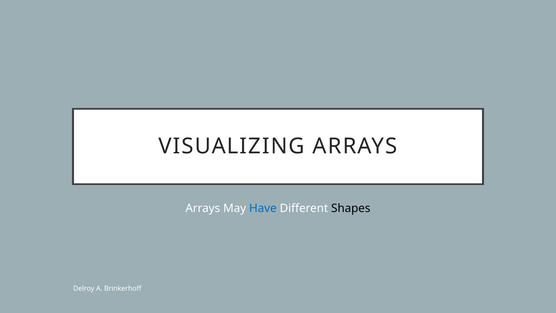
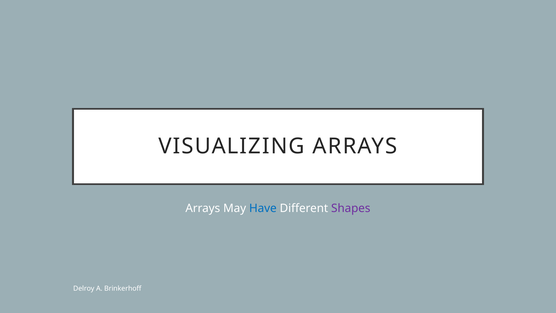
Shapes colour: black -> purple (351, 208)
